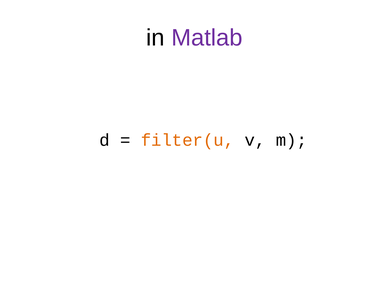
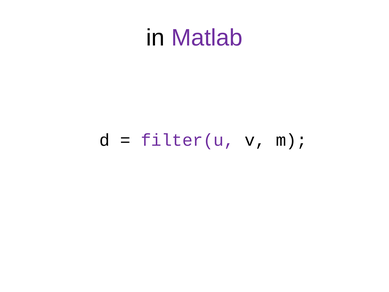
filter(u colour: orange -> purple (187, 140)
